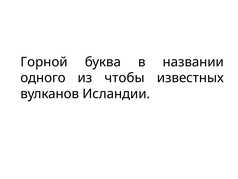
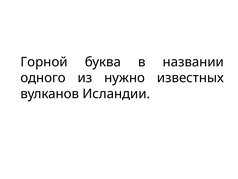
чтобы: чтобы -> нужно (125, 78)
